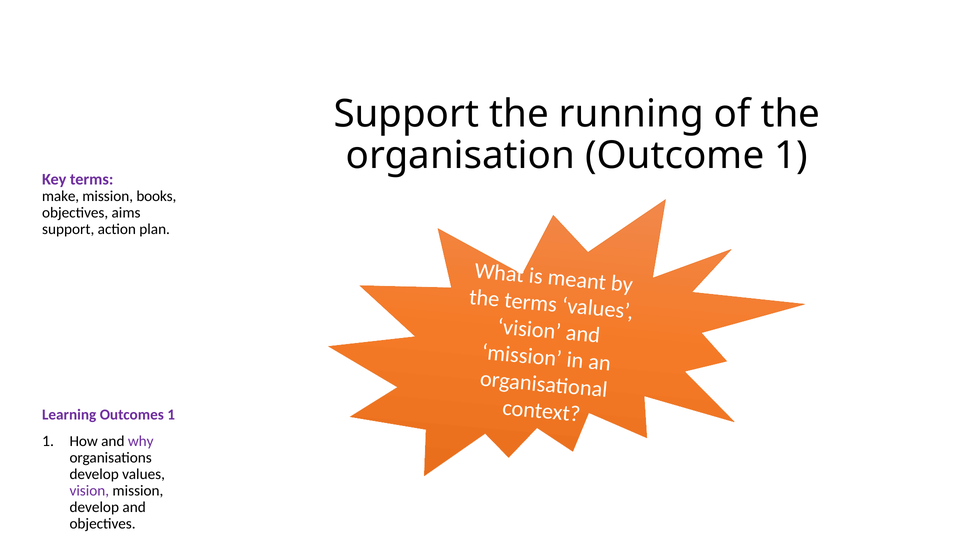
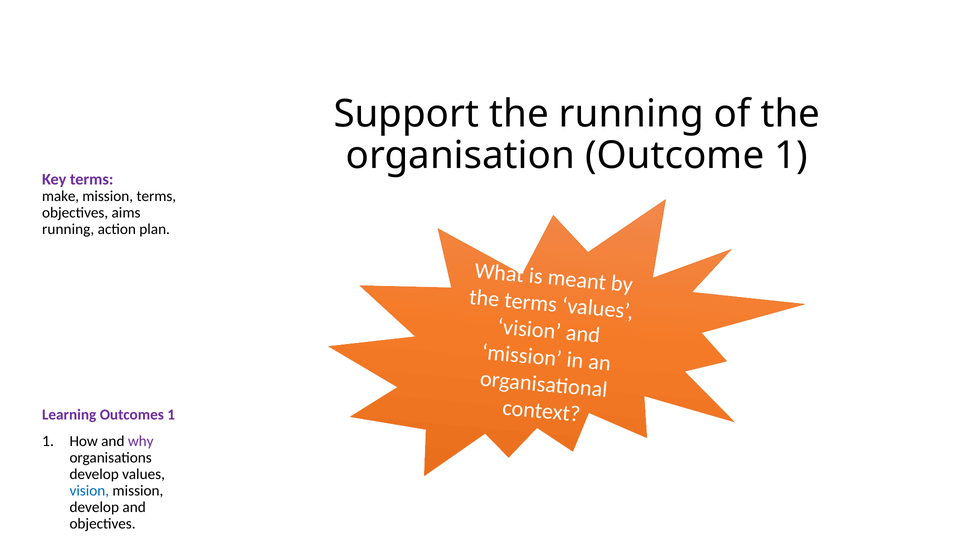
mission books: books -> terms (156, 196)
support: support -> running (68, 229)
vision colour: purple -> blue (89, 491)
